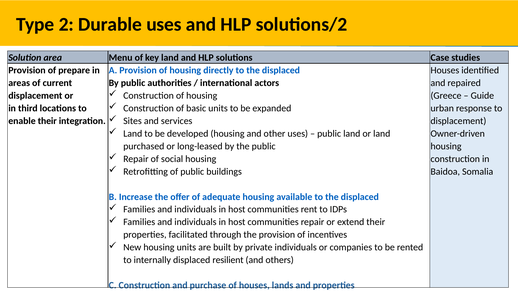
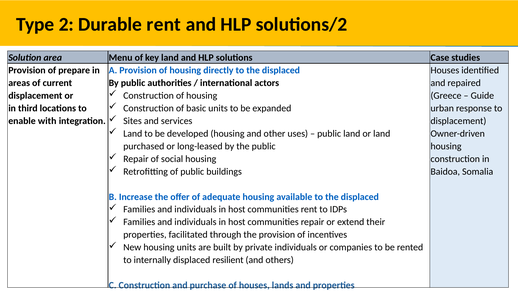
Durable uses: uses -> rent (164, 24)
enable their: their -> with (47, 121)
